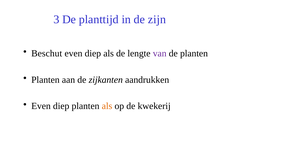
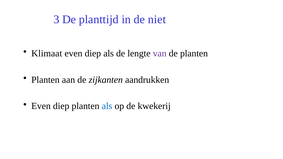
zijn: zijn -> niet (157, 19)
Beschut: Beschut -> Klimaat (47, 53)
als colour: orange -> blue (107, 106)
